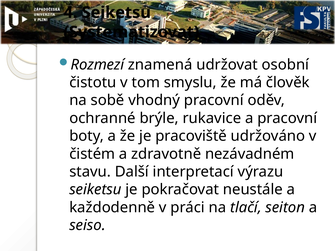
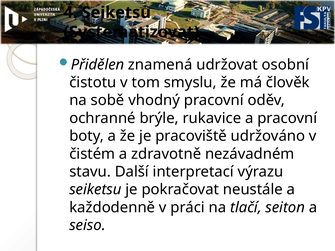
Rozmezí: Rozmezí -> Přidělen (97, 65)
